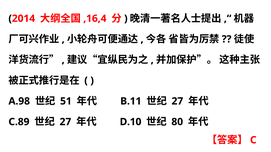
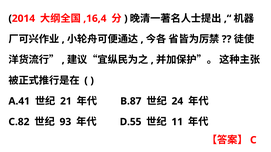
A.98: A.98 -> A.41 (19, 101)
51: 51 -> 21 (66, 101)
B.11: B.11 -> B.87 (131, 101)
27: 27 -> 24 (177, 101)
C.89: C.89 -> C.82 (19, 122)
27: 27 -> 93 (65, 122)
D.10: D.10 -> D.55 (131, 122)
80: 80 -> 11 (177, 122)
